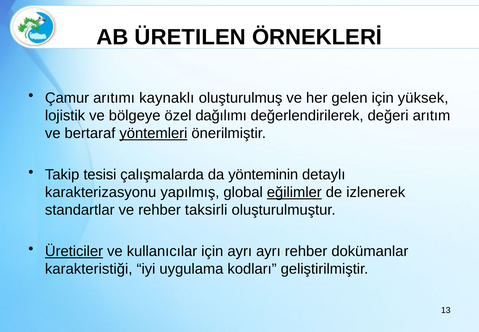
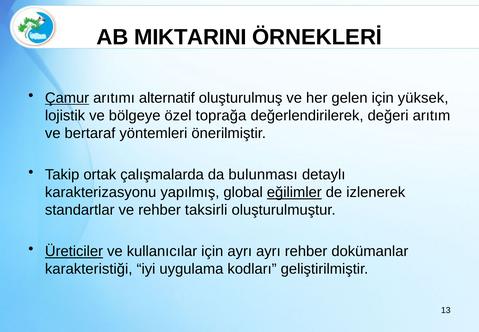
ÜRETILEN: ÜRETILEN -> MIKTARINI (190, 37)
Çamur underline: none -> present (67, 98)
kaynaklı: kaynaklı -> alternatif (167, 98)
dağılımı: dağılımı -> toprağa (221, 116)
yöntemleri underline: present -> none (153, 133)
tesisi: tesisi -> ortak (100, 174)
yönteminin: yönteminin -> bulunması (263, 174)
